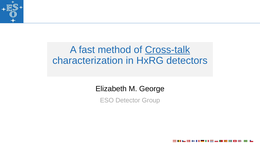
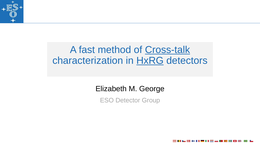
HxRG underline: none -> present (150, 61)
